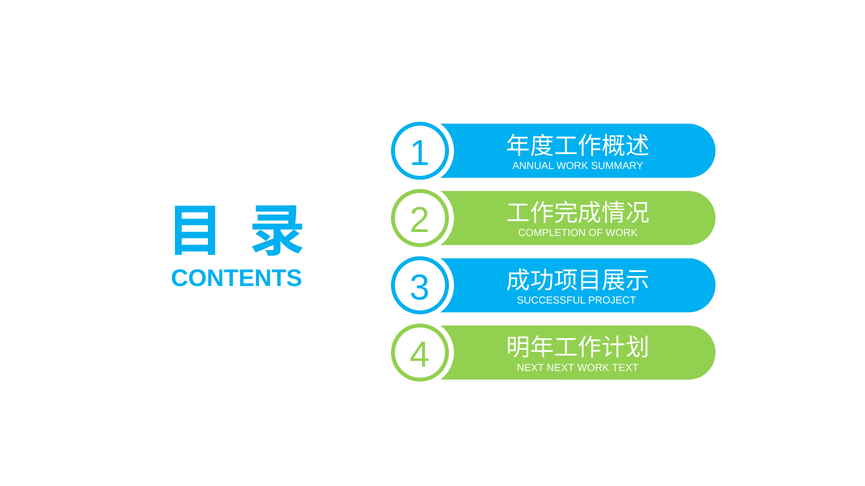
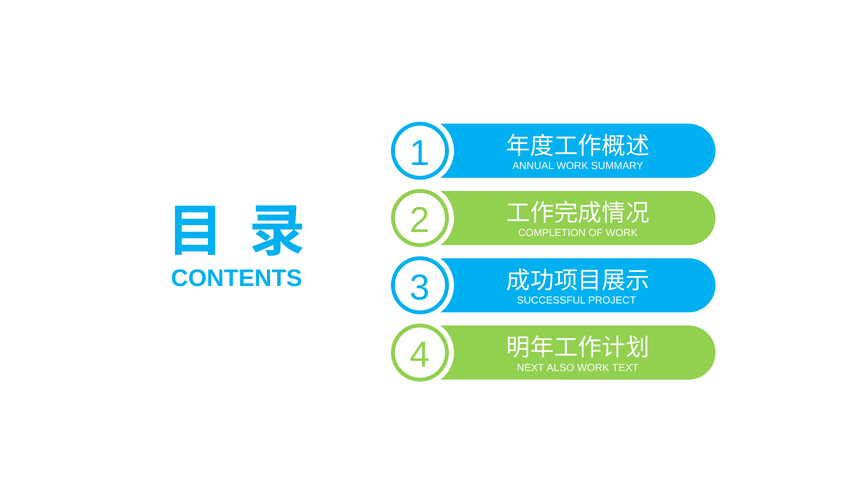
NEXT NEXT: NEXT -> ALSO (560, 368)
